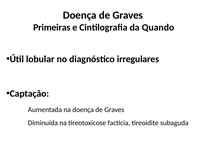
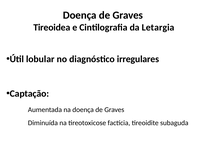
Primeiras: Primeiras -> Tireoidea (52, 27)
Quando: Quando -> Letargia (158, 27)
